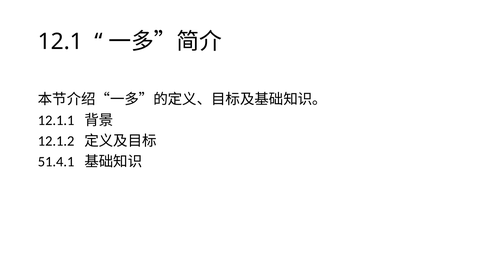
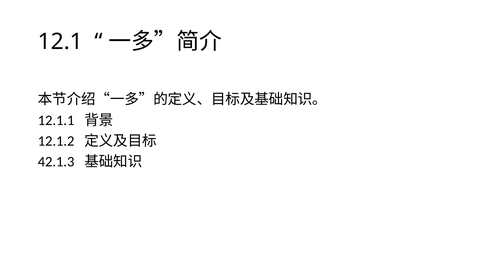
51.4.1: 51.4.1 -> 42.1.3 (56, 162)
